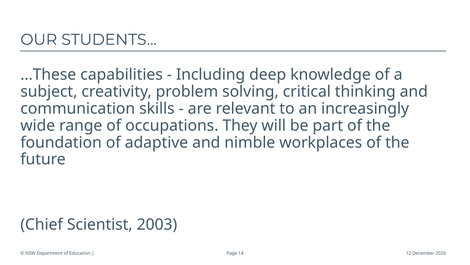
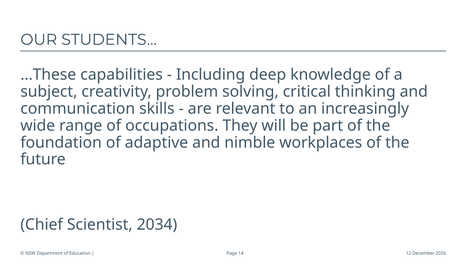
2003: 2003 -> 2034 (157, 224)
